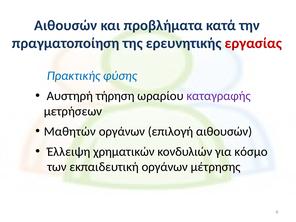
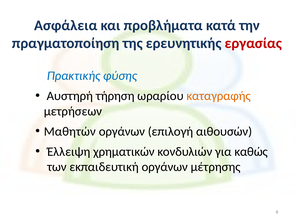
Αιθουσών: Αιθουσών -> Ασφάλεια (66, 25)
καταγραφής colour: purple -> orange (219, 96)
κόσμο: κόσμο -> καθώς (251, 152)
